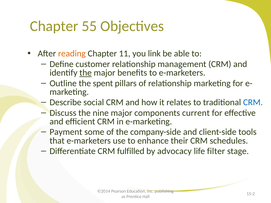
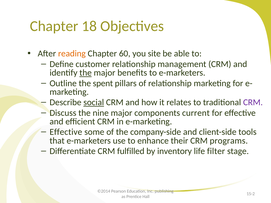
55: 55 -> 18 (89, 26)
11: 11 -> 60 (125, 54)
link: link -> site (154, 54)
social underline: none -> present (94, 102)
CRM colour: blue -> purple (253, 102)
Payment: Payment -> Effective (66, 132)
schedules: schedules -> programs (229, 141)
advocacy: advocacy -> inventory (175, 151)
